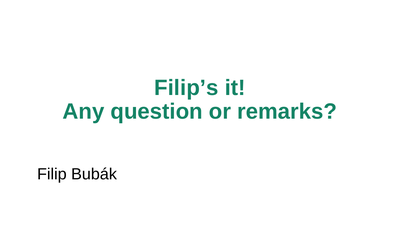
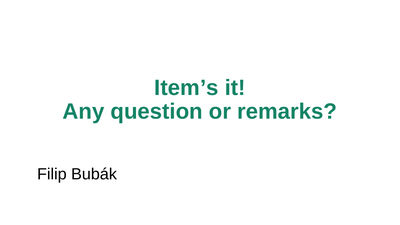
Filip’s: Filip’s -> Item’s (186, 88)
